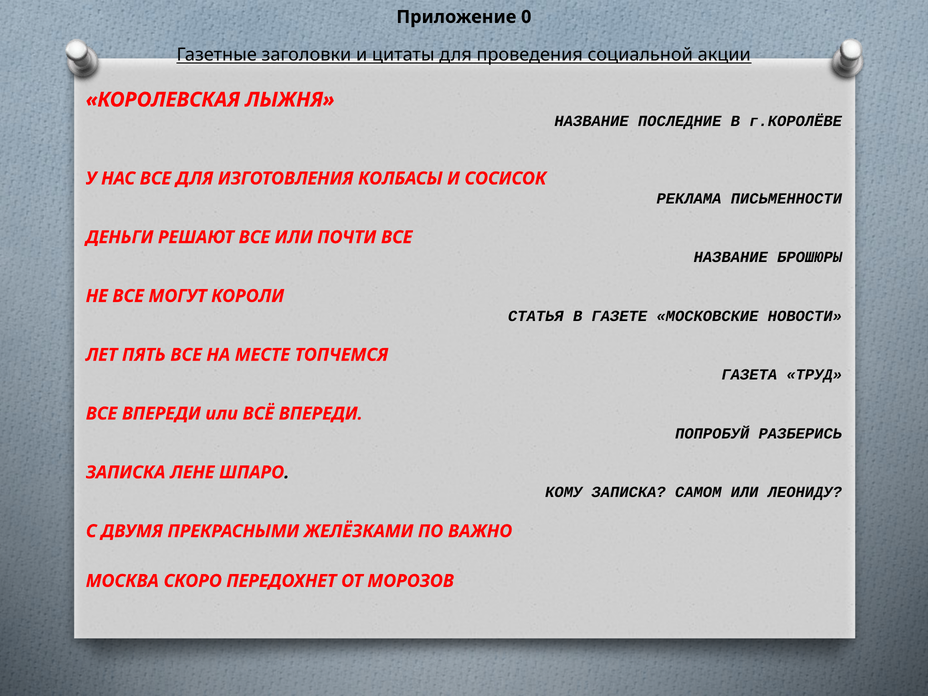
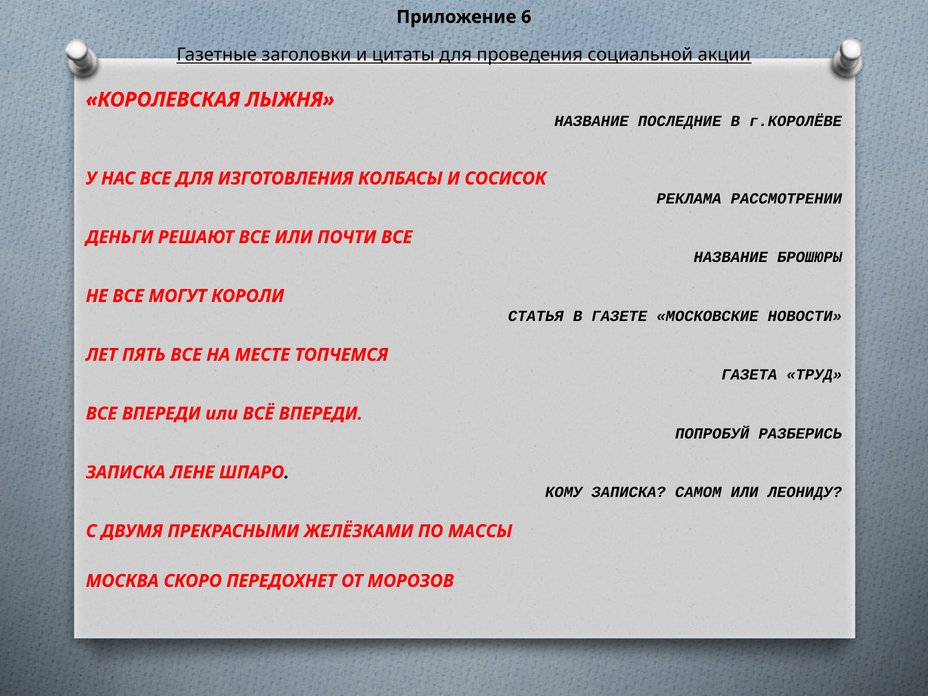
0: 0 -> 6 (526, 17)
ПИСЬМЕННОСТИ: ПИСЬМЕННОСТИ -> РАССМОТРЕНИИ (786, 198)
ВАЖНО: ВАЖНО -> МАССЫ (480, 531)
